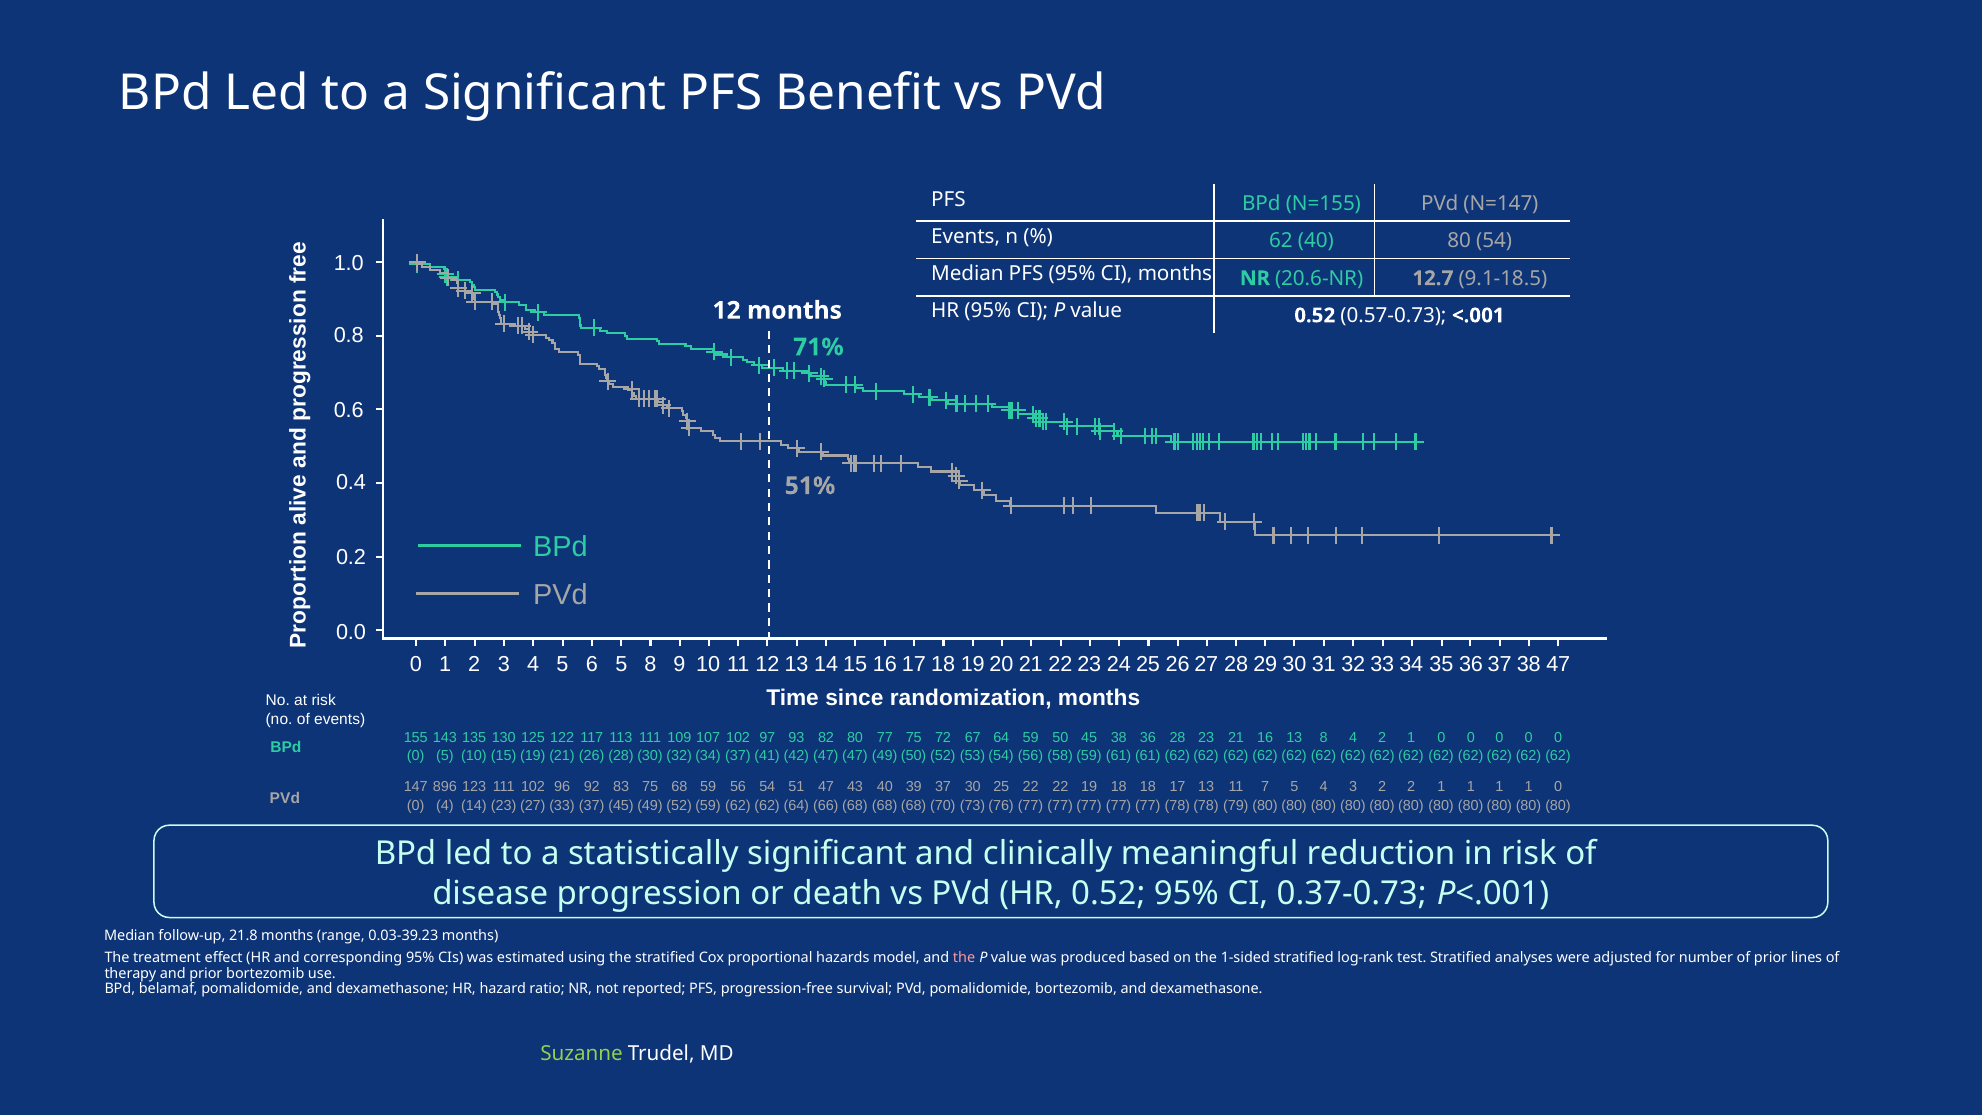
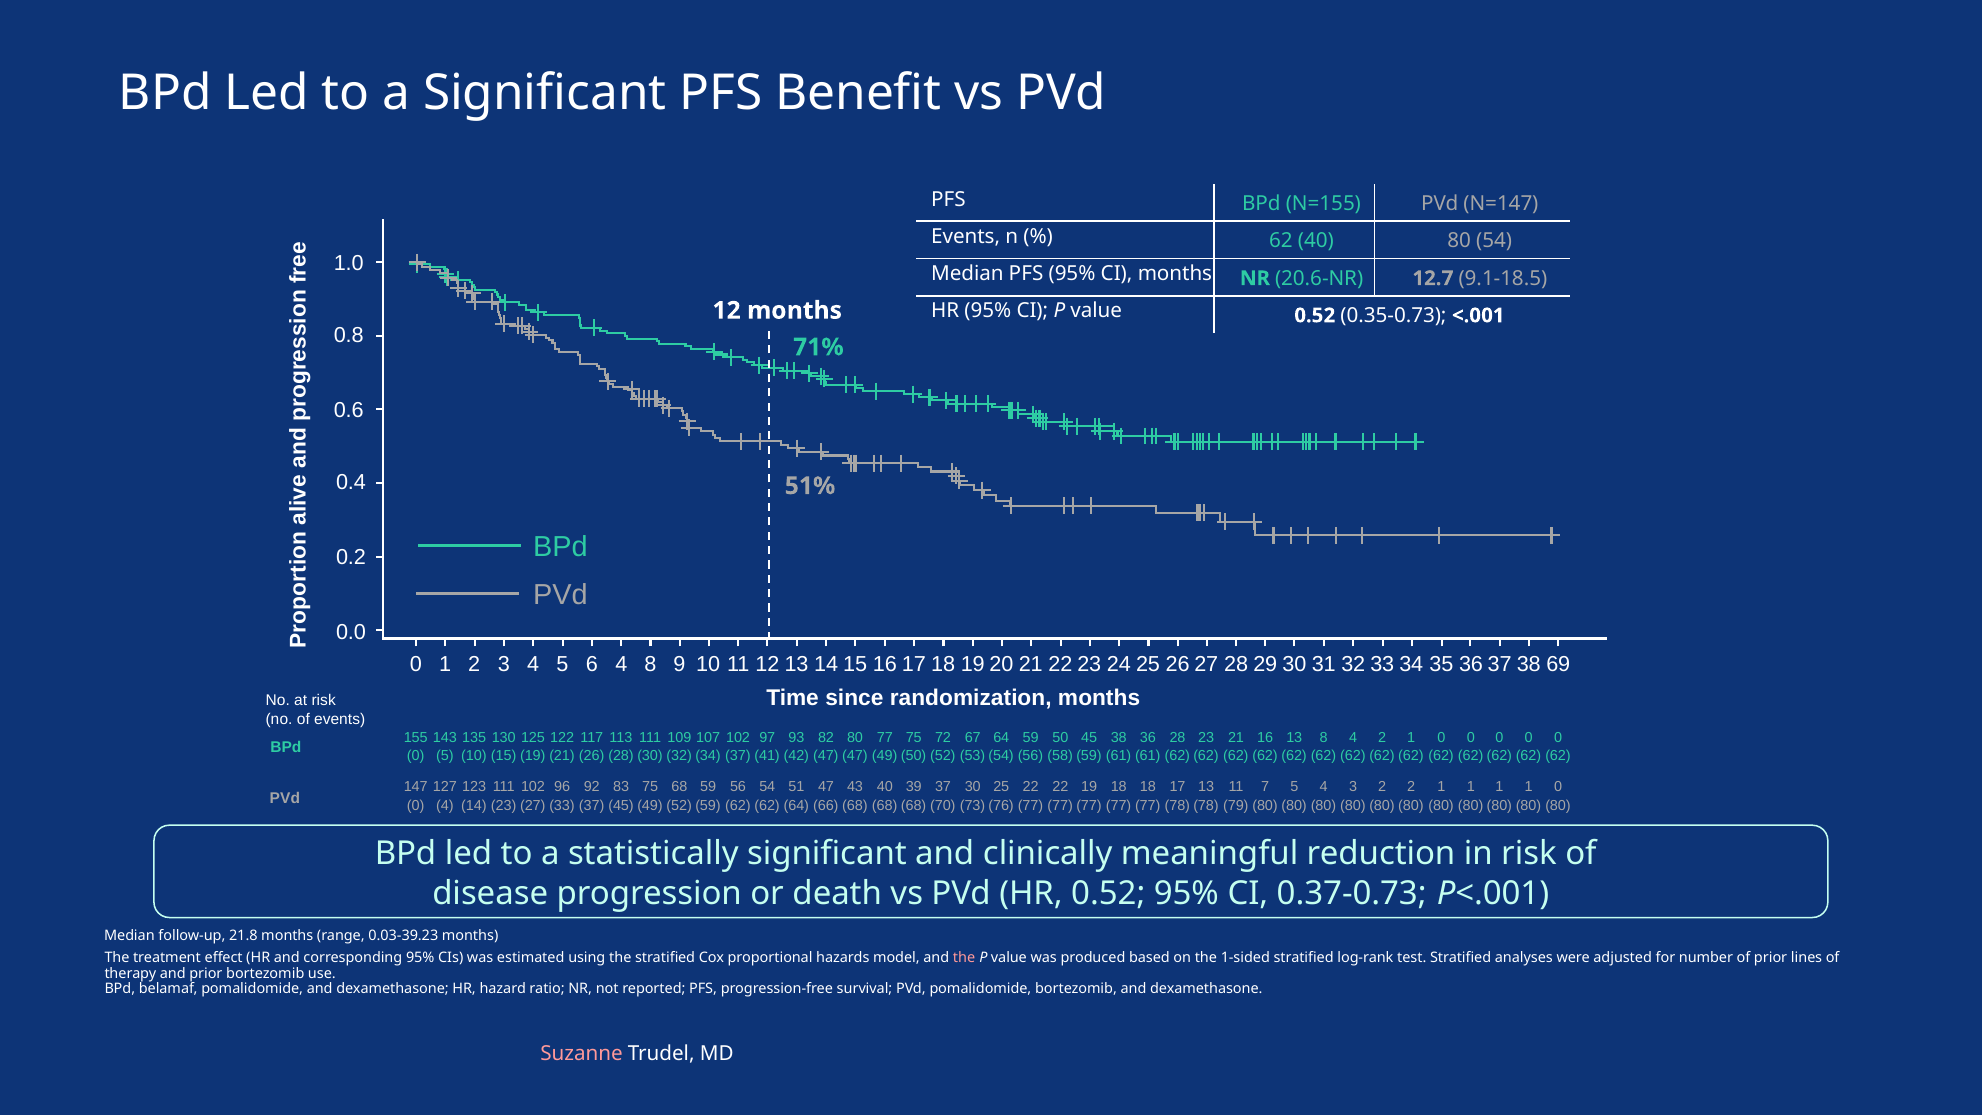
0.57-0.73: 0.57-0.73 -> 0.35-0.73 (1393, 315)
6 5: 5 -> 4 (621, 665)
47: 47 -> 69 (1558, 665)
896: 896 -> 127 (445, 787)
Suzanne colour: light green -> pink (582, 1054)
